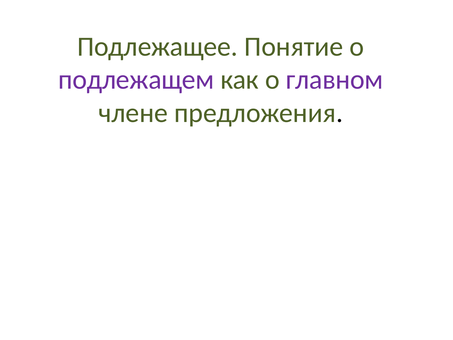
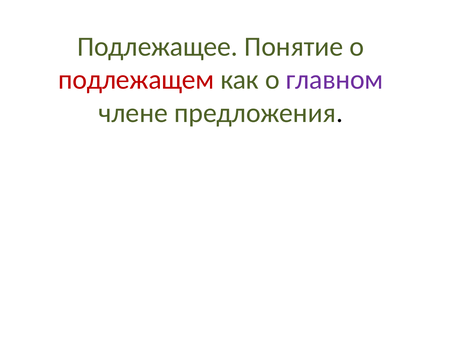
подлежащем colour: purple -> red (136, 80)
